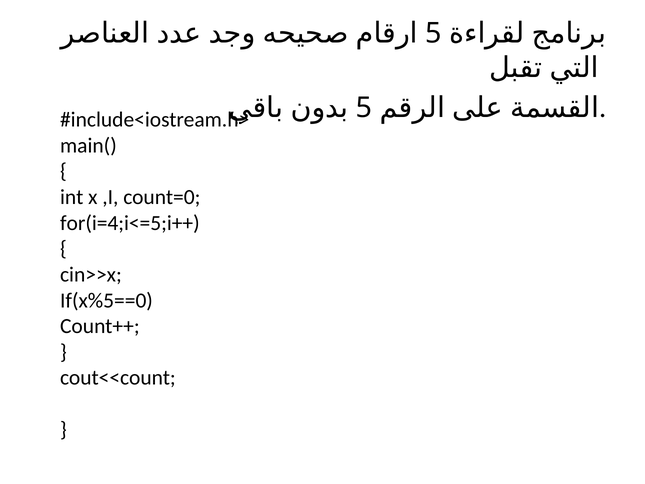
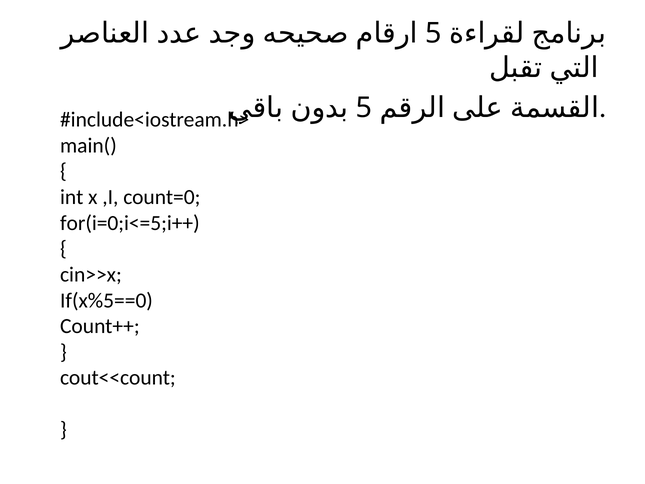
for(i=4;i<=5;i++: for(i=4;i<=5;i++ -> for(i=0;i<=5;i++ (130, 223)
